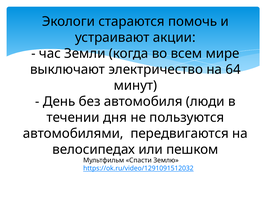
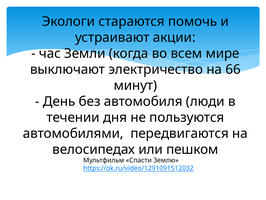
64: 64 -> 66 (233, 69)
